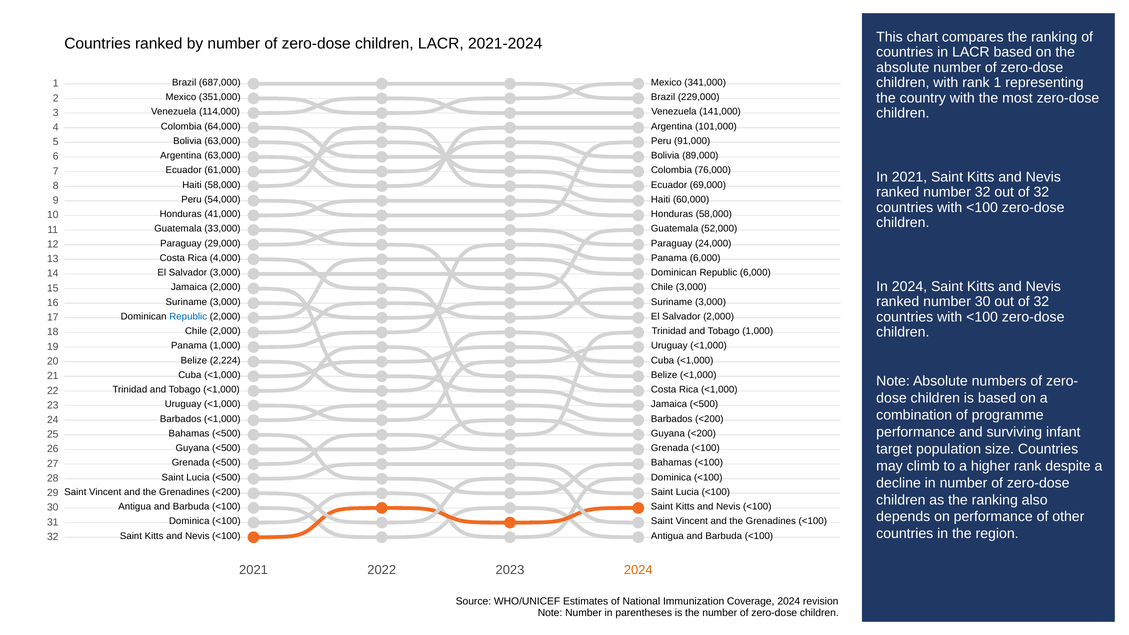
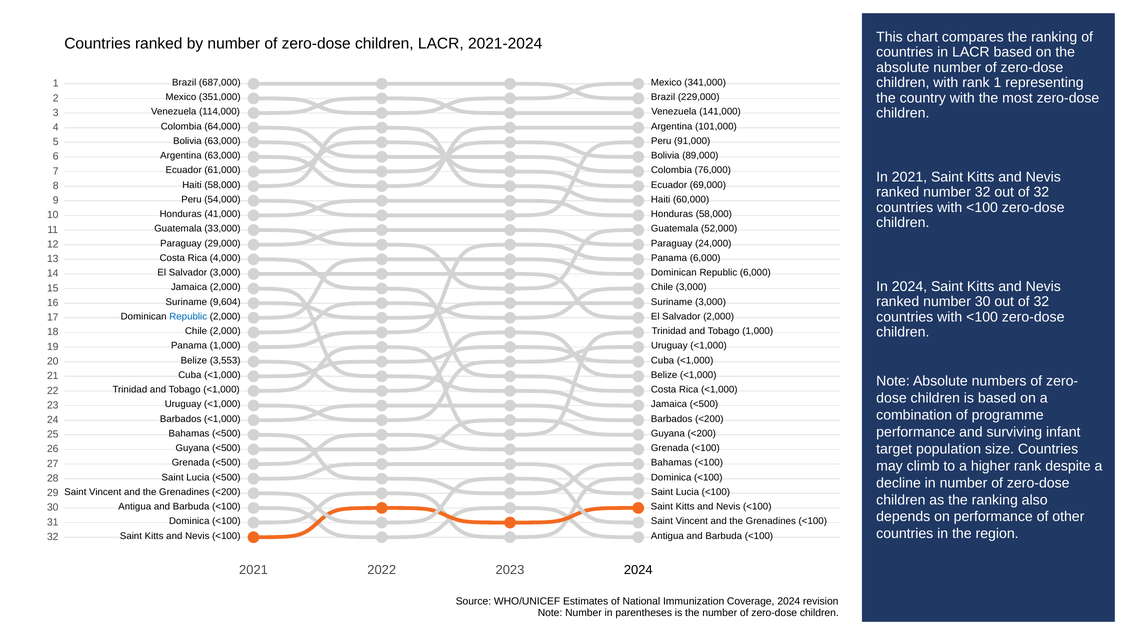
3,000: 3,000 -> 9,604 (225, 302)
2,224: 2,224 -> 3,553 (225, 360)
2024 colour: orange -> black (638, 570)
